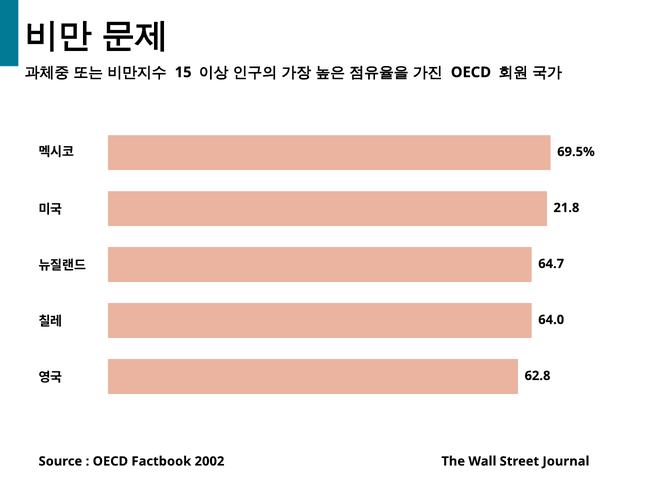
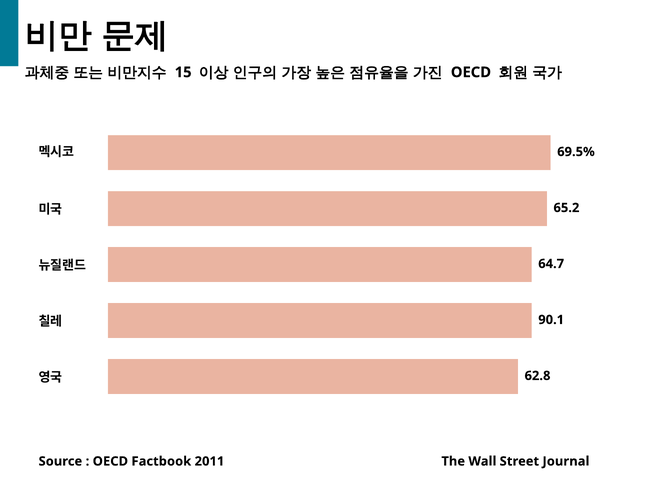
21.8: 21.8 -> 65.2 (566, 208)
64.0: 64.0 -> 90.1 (551, 320)
2002: 2002 -> 2011 (209, 462)
